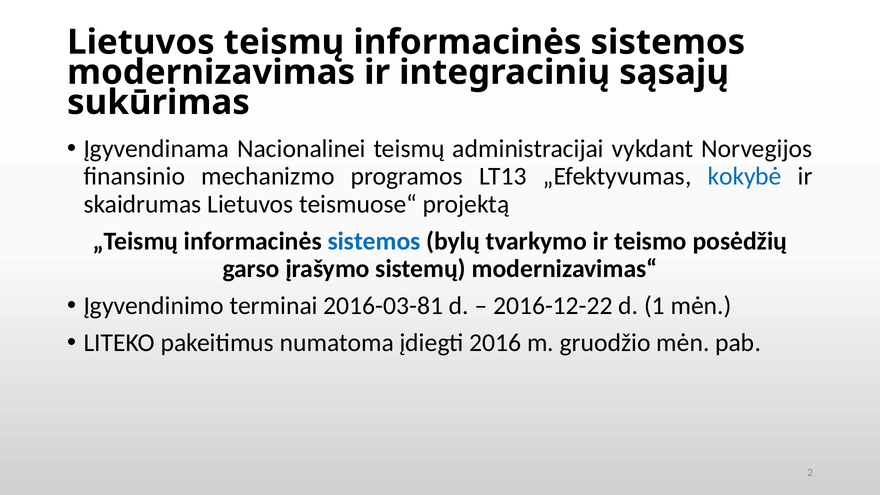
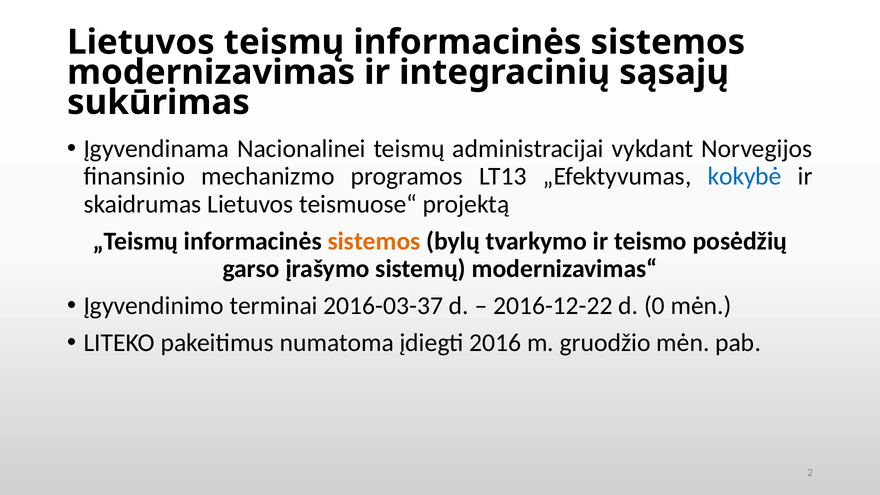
sistemos colour: blue -> orange (374, 241)
2016-03-81: 2016-03-81 -> 2016-03-37 (383, 306)
1: 1 -> 0 (655, 306)
